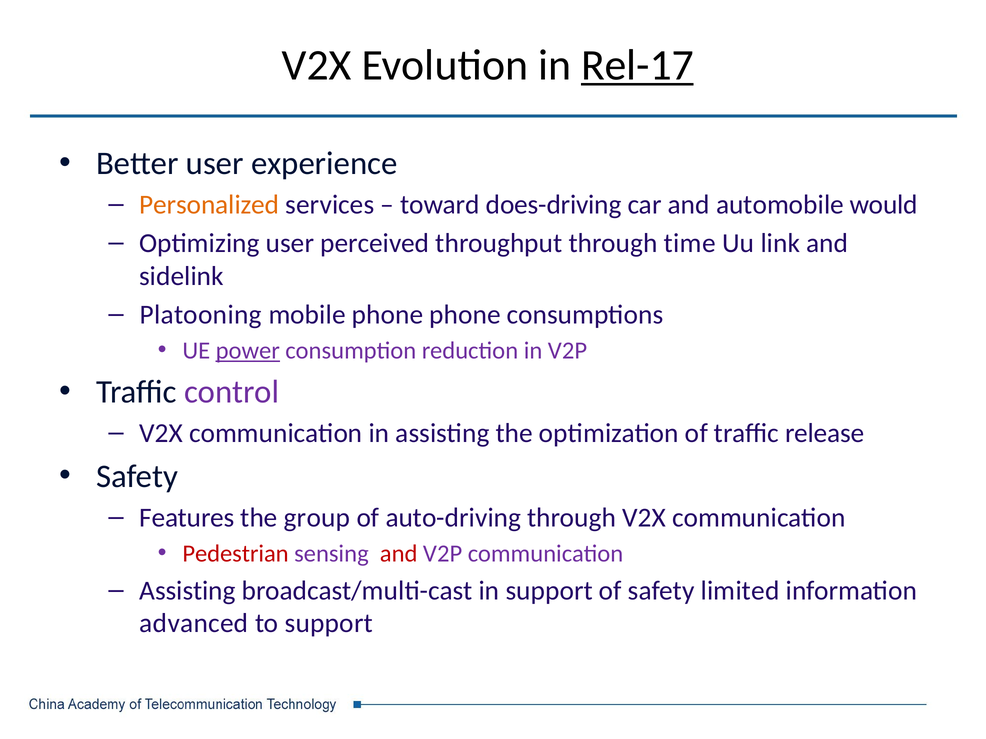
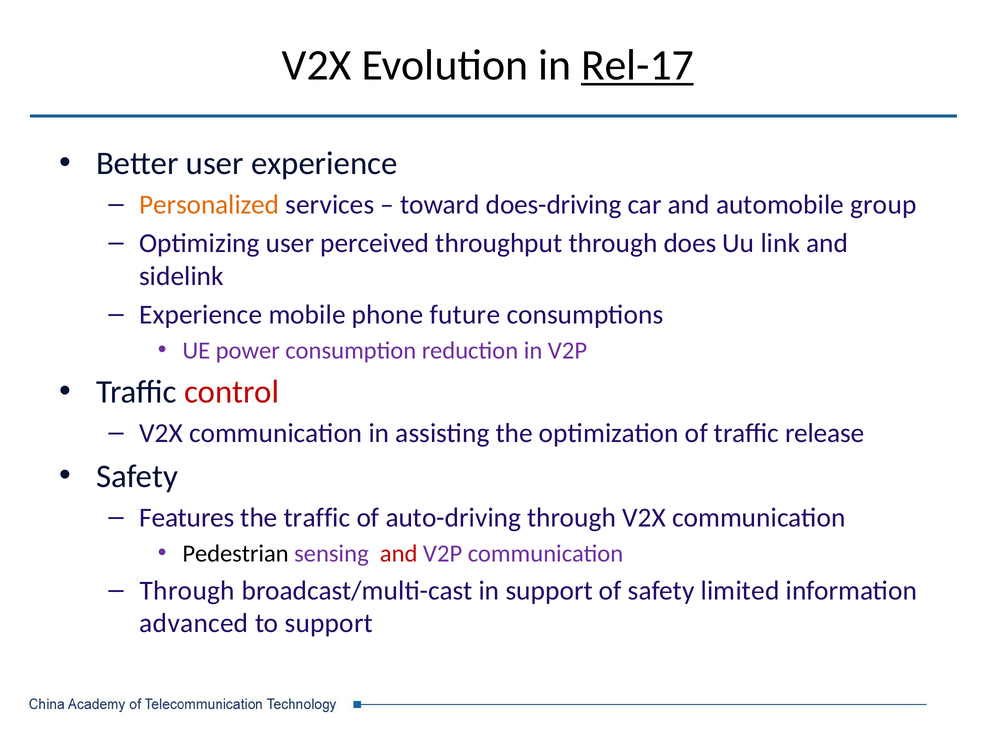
would: would -> group (883, 205)
time: time -> does (690, 243)
Platooning: Platooning -> Experience (201, 315)
phone phone: phone -> future (465, 315)
power underline: present -> none (248, 351)
control colour: purple -> red (232, 392)
the group: group -> traffic (317, 518)
Pedestrian colour: red -> black (236, 554)
Assisting: Assisting -> Through (187, 591)
